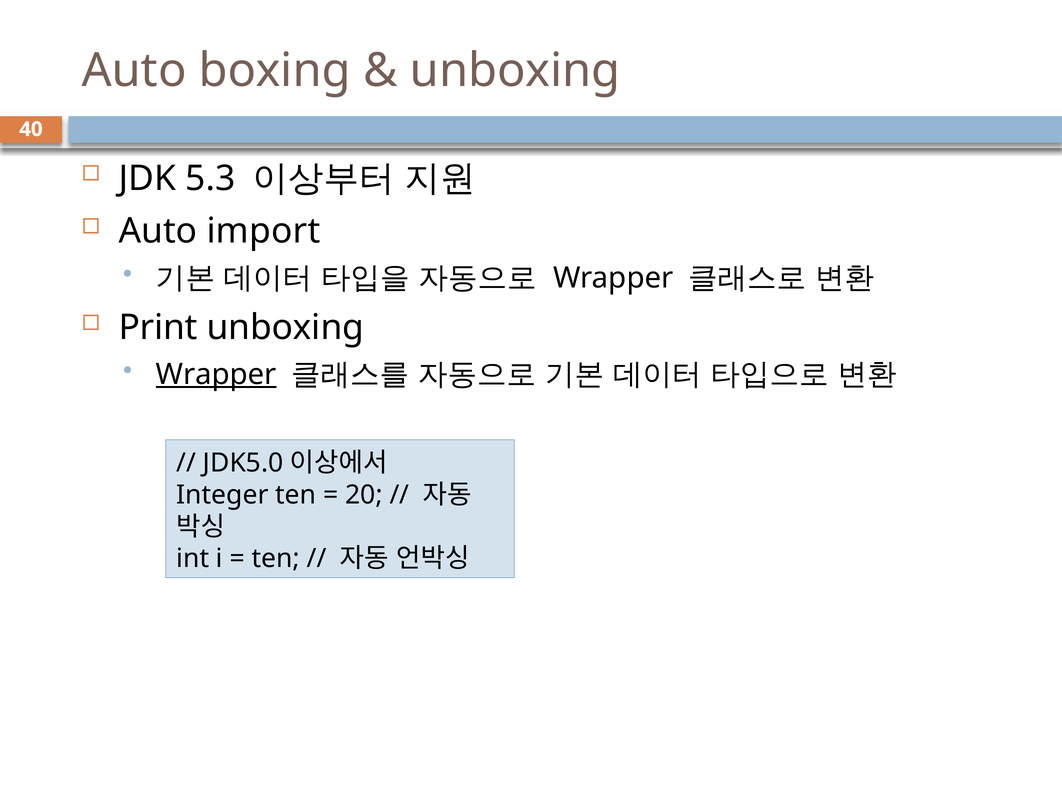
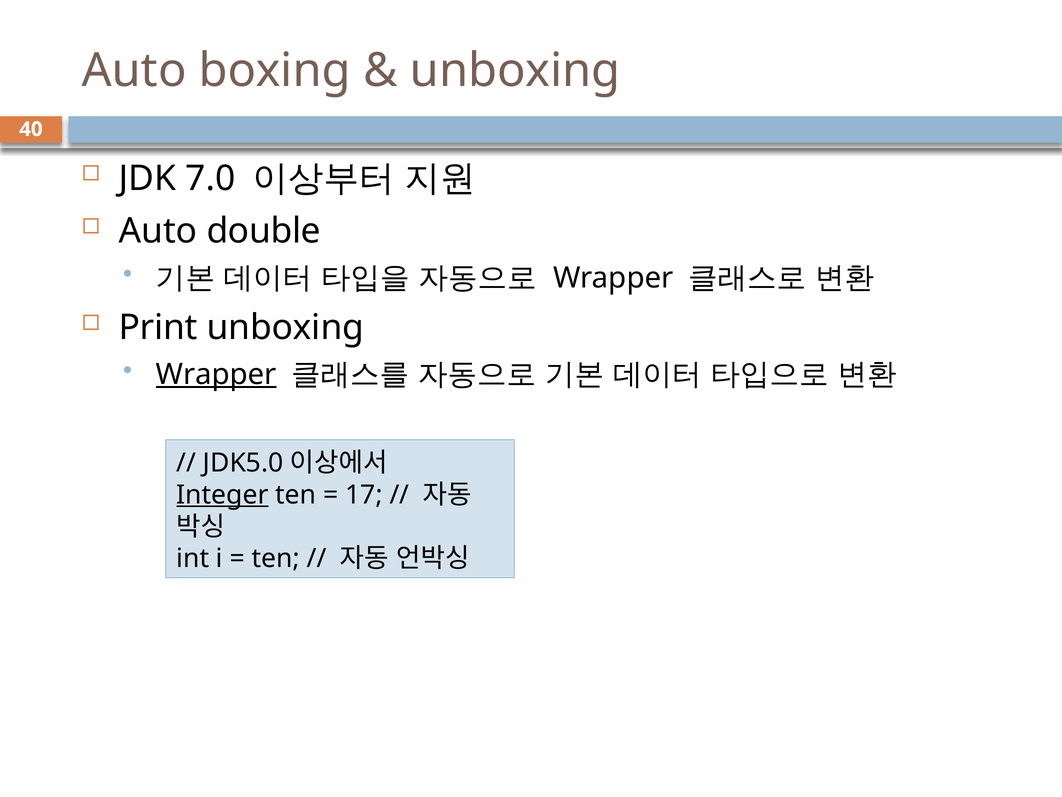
5.3: 5.3 -> 7.0 (210, 178)
import: import -> double (264, 231)
Integer underline: none -> present (222, 495)
20: 20 -> 17 (364, 495)
